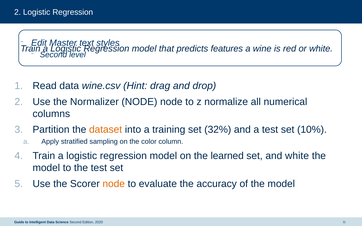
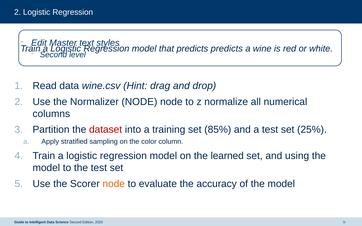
predicts features: features -> predicts (227, 49)
dataset colour: orange -> red (106, 130)
32%: 32% -> 85% (218, 130)
10%: 10% -> 25% (312, 130)
and white: white -> using (297, 156)
